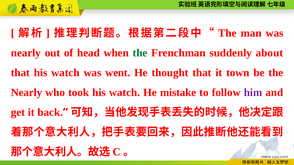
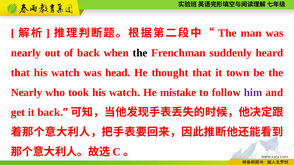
of head: head -> back (88, 53)
the colour: green -> black (140, 53)
about: about -> heard (269, 53)
went: went -> head (118, 73)
